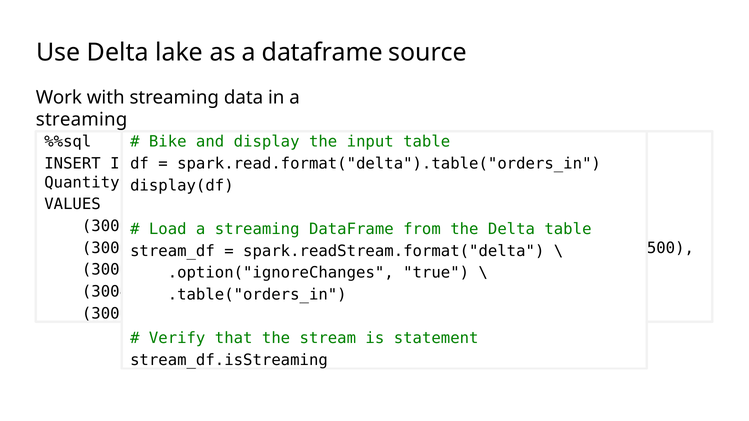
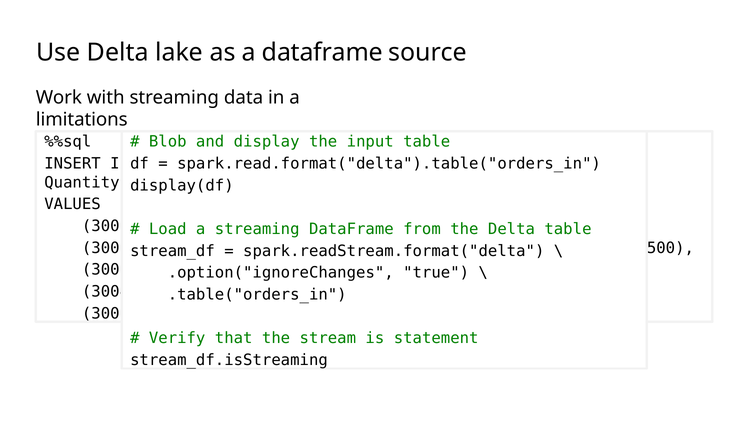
streaming: streaming -> limitations (82, 120)
Bike: Bike -> Blob (168, 142)
